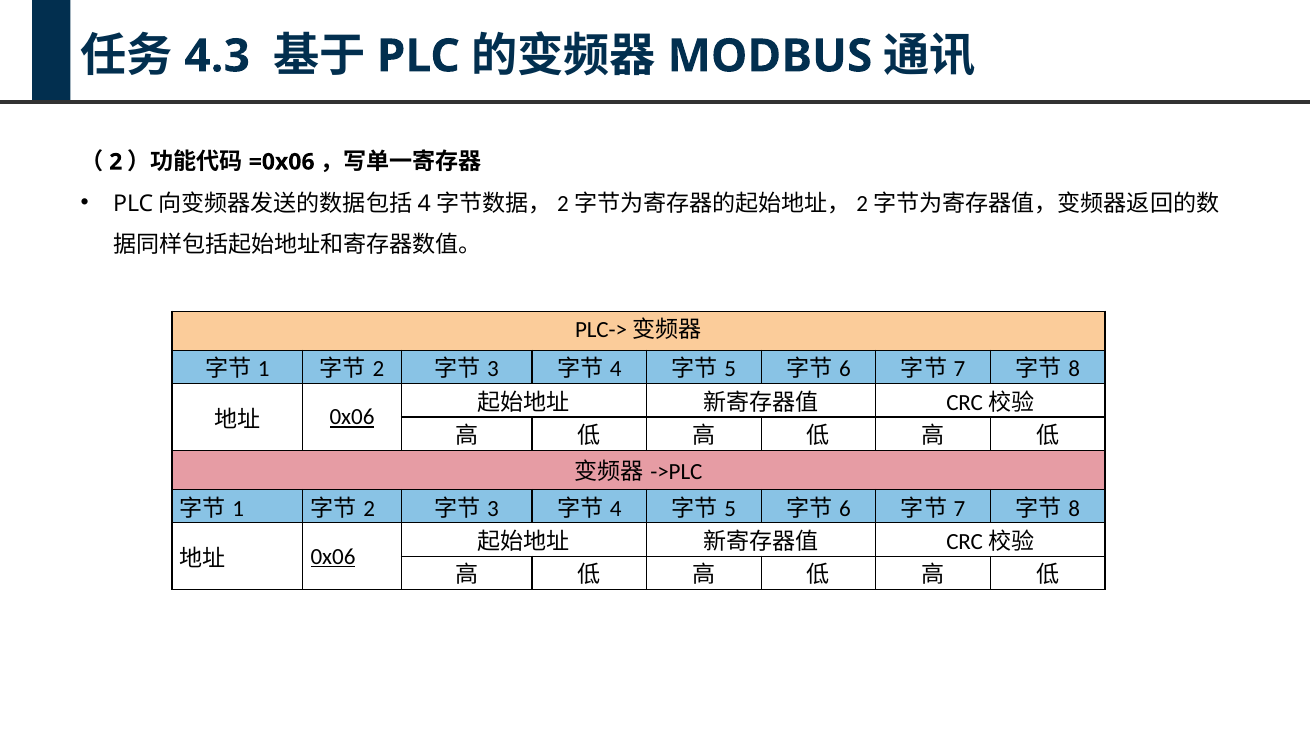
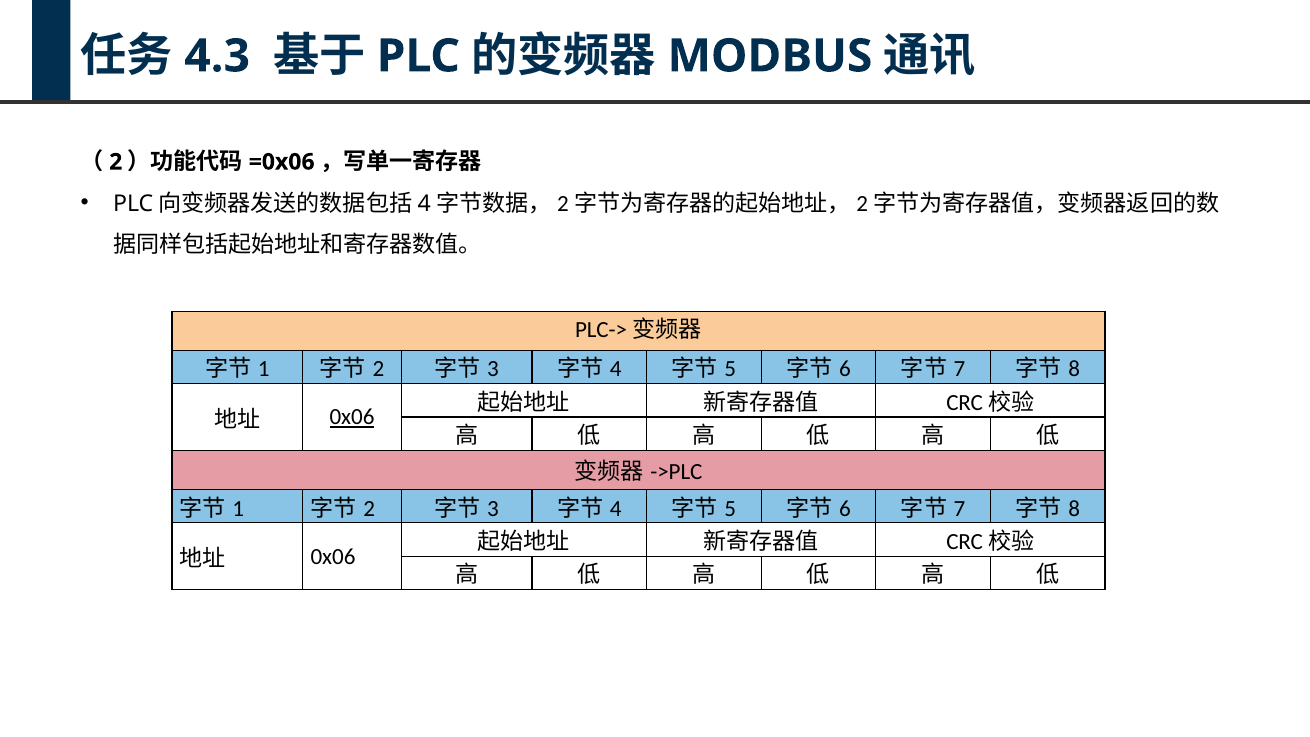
0x06 underline: present -> none (333, 556)
